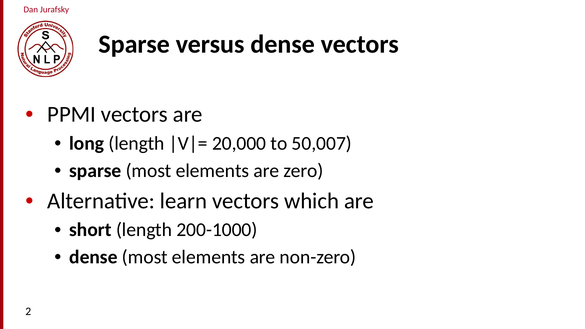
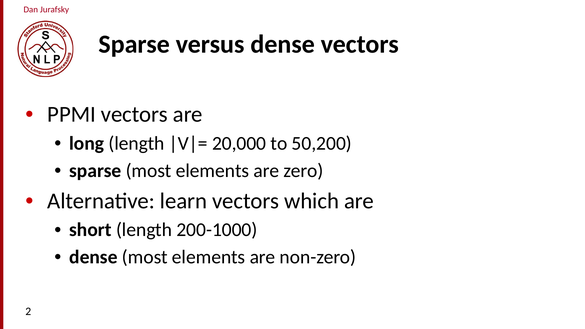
50,007: 50,007 -> 50,200 (322, 143)
